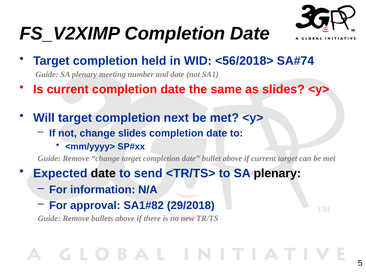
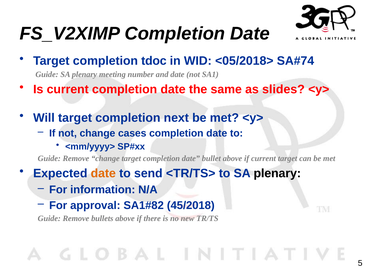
held: held -> tdoc (154, 61)
<56/2018>: <56/2018> -> <05/2018> (244, 61)
change slides: slides -> cases (132, 133)
date colour: black -> orange (103, 173)
29/2018: 29/2018 -> 45/2018 (191, 205)
